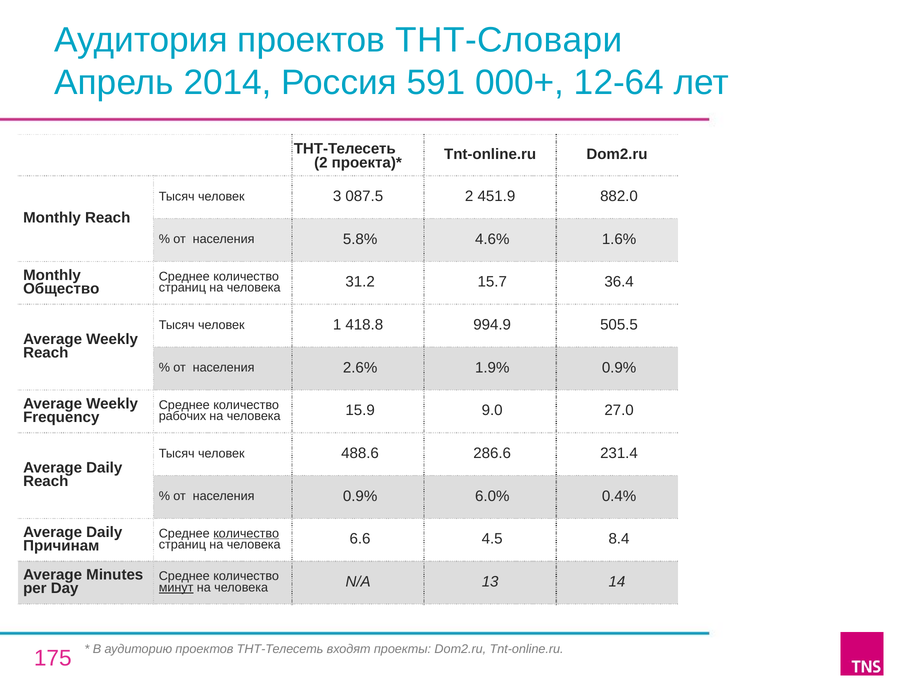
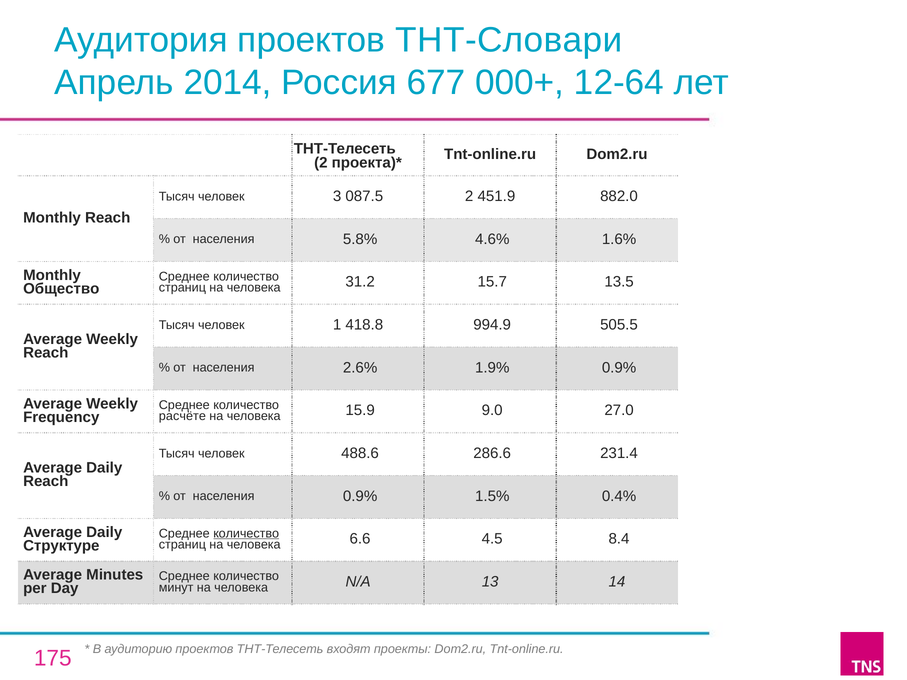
591: 591 -> 677 (436, 83)
36.4: 36.4 -> 13.5 (619, 282)
рабочих: рабочих -> расчёте (182, 416)
6.0%: 6.0% -> 1.5% (492, 496)
Причинам: Причинам -> Структуре (61, 546)
минут underline: present -> none (176, 588)
